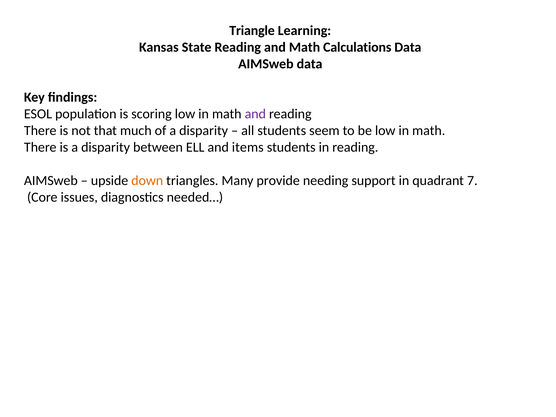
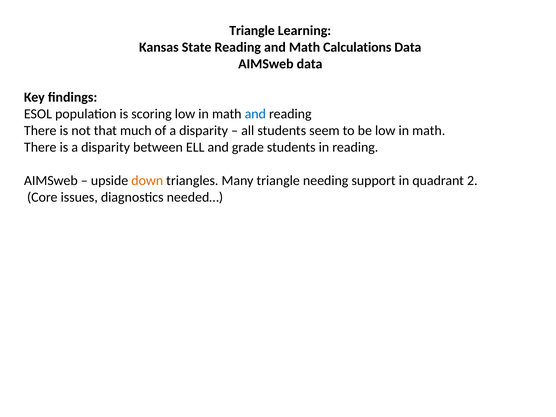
and colour: purple -> blue (255, 114)
items: items -> grade (248, 147)
Many provide: provide -> triangle (278, 181)
7: 7 -> 2 (472, 181)
